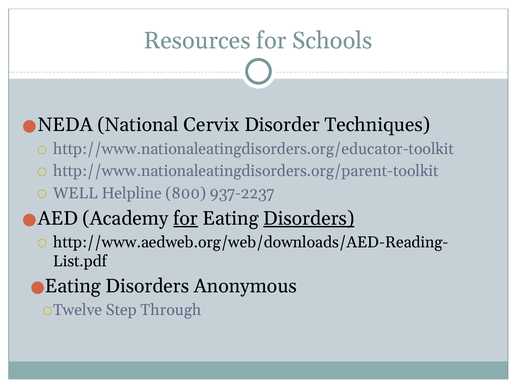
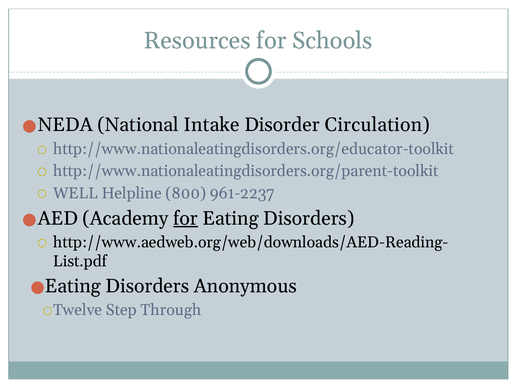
Cervix: Cervix -> Intake (212, 125)
Techniques: Techniques -> Circulation (377, 125)
937-2237: 937-2237 -> 961-2237 (242, 193)
Disorders underline: present -> none (309, 218)
